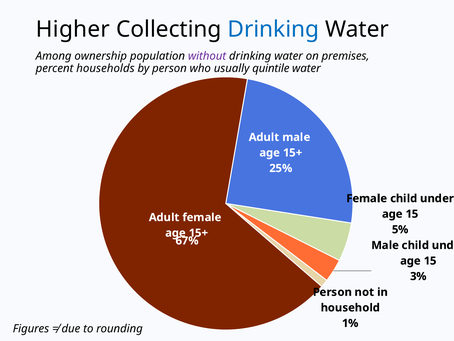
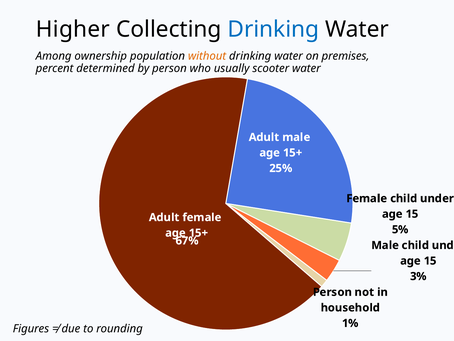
without colour: purple -> orange (207, 56)
households: households -> determined (105, 68)
quintile: quintile -> scooter (271, 68)
